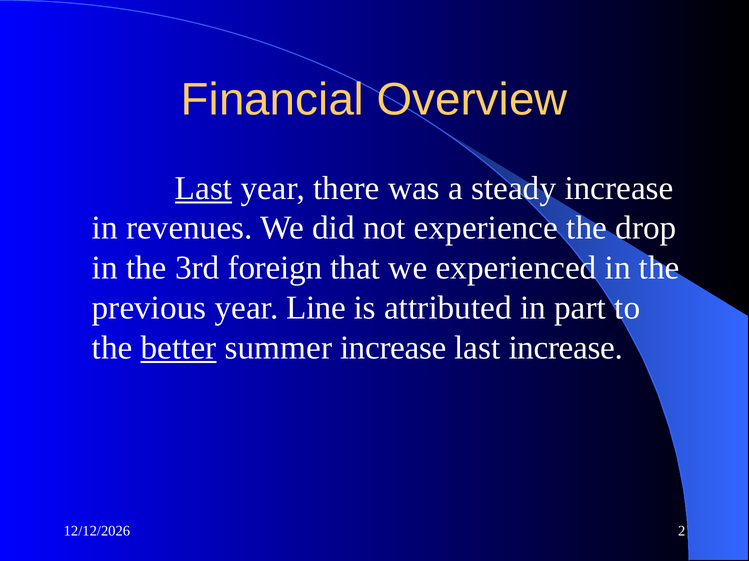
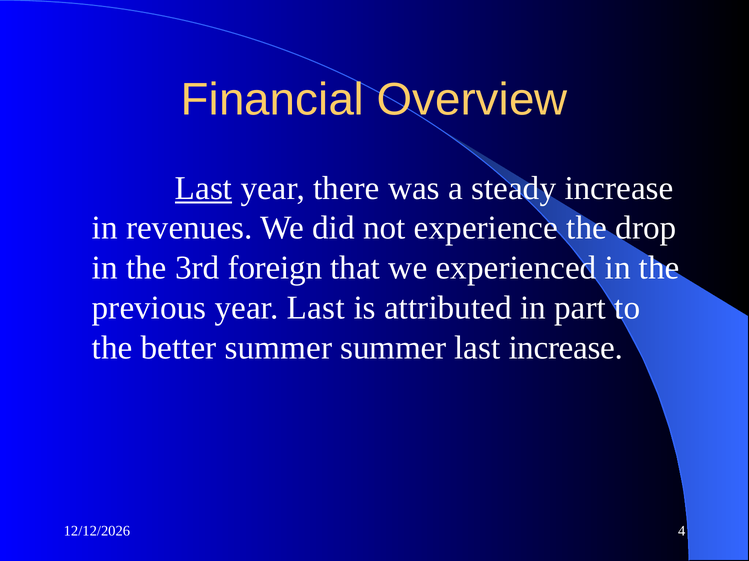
year Line: Line -> Last (316, 308)
better underline: present -> none (179, 348)
summer increase: increase -> summer (393, 348)
2: 2 -> 4 (682, 532)
